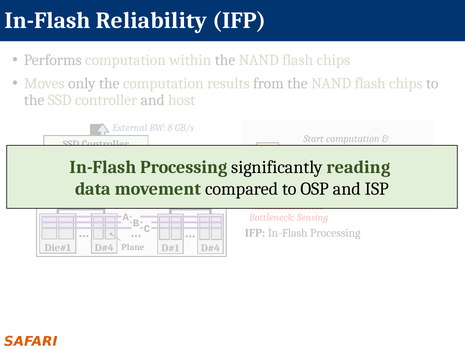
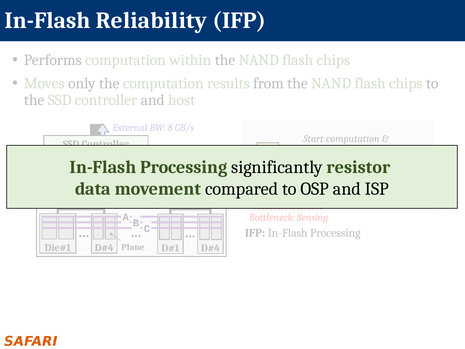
reading: reading -> resistor (358, 167)
